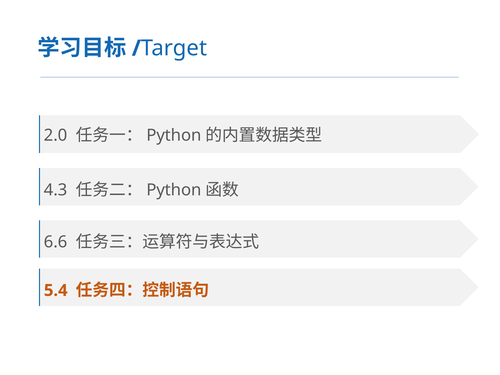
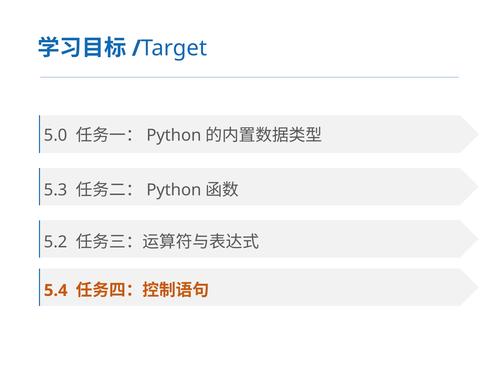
2.0: 2.0 -> 5.0 (56, 135)
4.3: 4.3 -> 5.3 (56, 190)
6.6: 6.6 -> 5.2 (56, 242)
